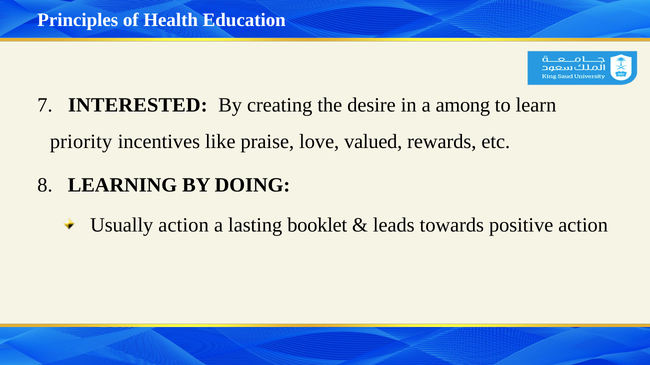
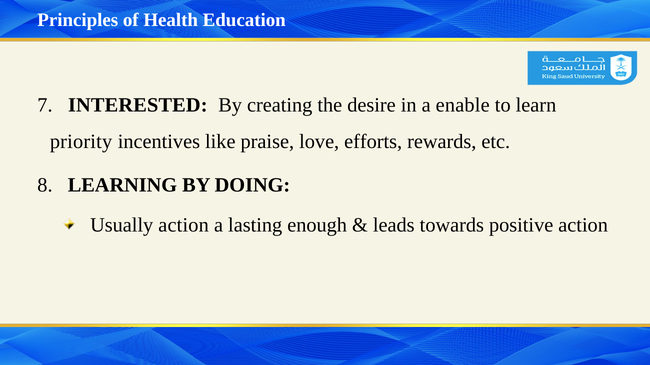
among: among -> enable (463, 105)
valued: valued -> efforts (373, 142)
booklet: booklet -> enough (317, 225)
